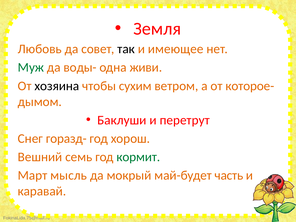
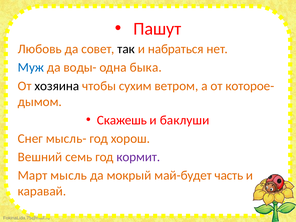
Земля: Земля -> Пашут (157, 29)
имеющее: имеющее -> набраться (176, 49)
Муж colour: green -> blue (31, 67)
живи: живи -> быка (146, 67)
Баклуши: Баклуши -> Скажешь (122, 120)
перетрут: перетрут -> баклуши (185, 120)
горазд-: горазд- -> мысль- (66, 139)
кормит colour: green -> purple (138, 157)
